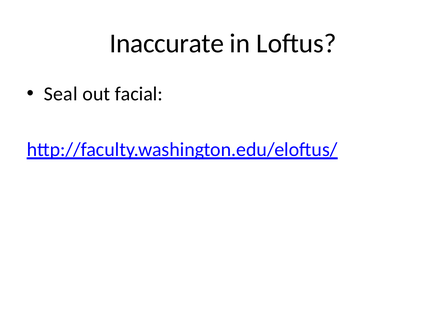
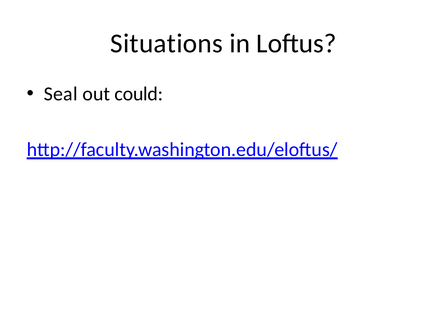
Inaccurate: Inaccurate -> Situations (167, 43)
facial: facial -> could (139, 94)
